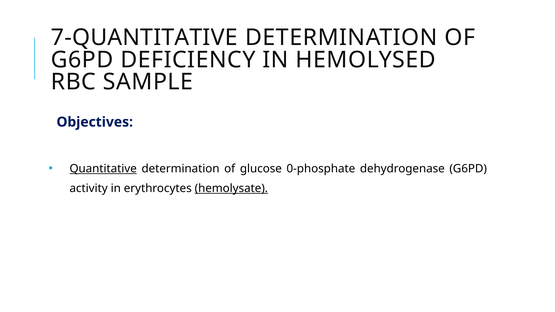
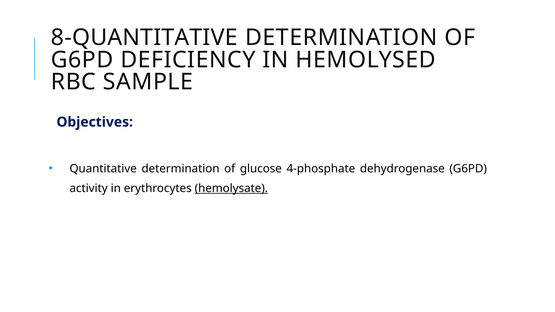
7-QUANTITATIVE: 7-QUANTITATIVE -> 8-QUANTITATIVE (144, 38)
Quantitative underline: present -> none (103, 169)
0-phosphate: 0-phosphate -> 4-phosphate (321, 169)
